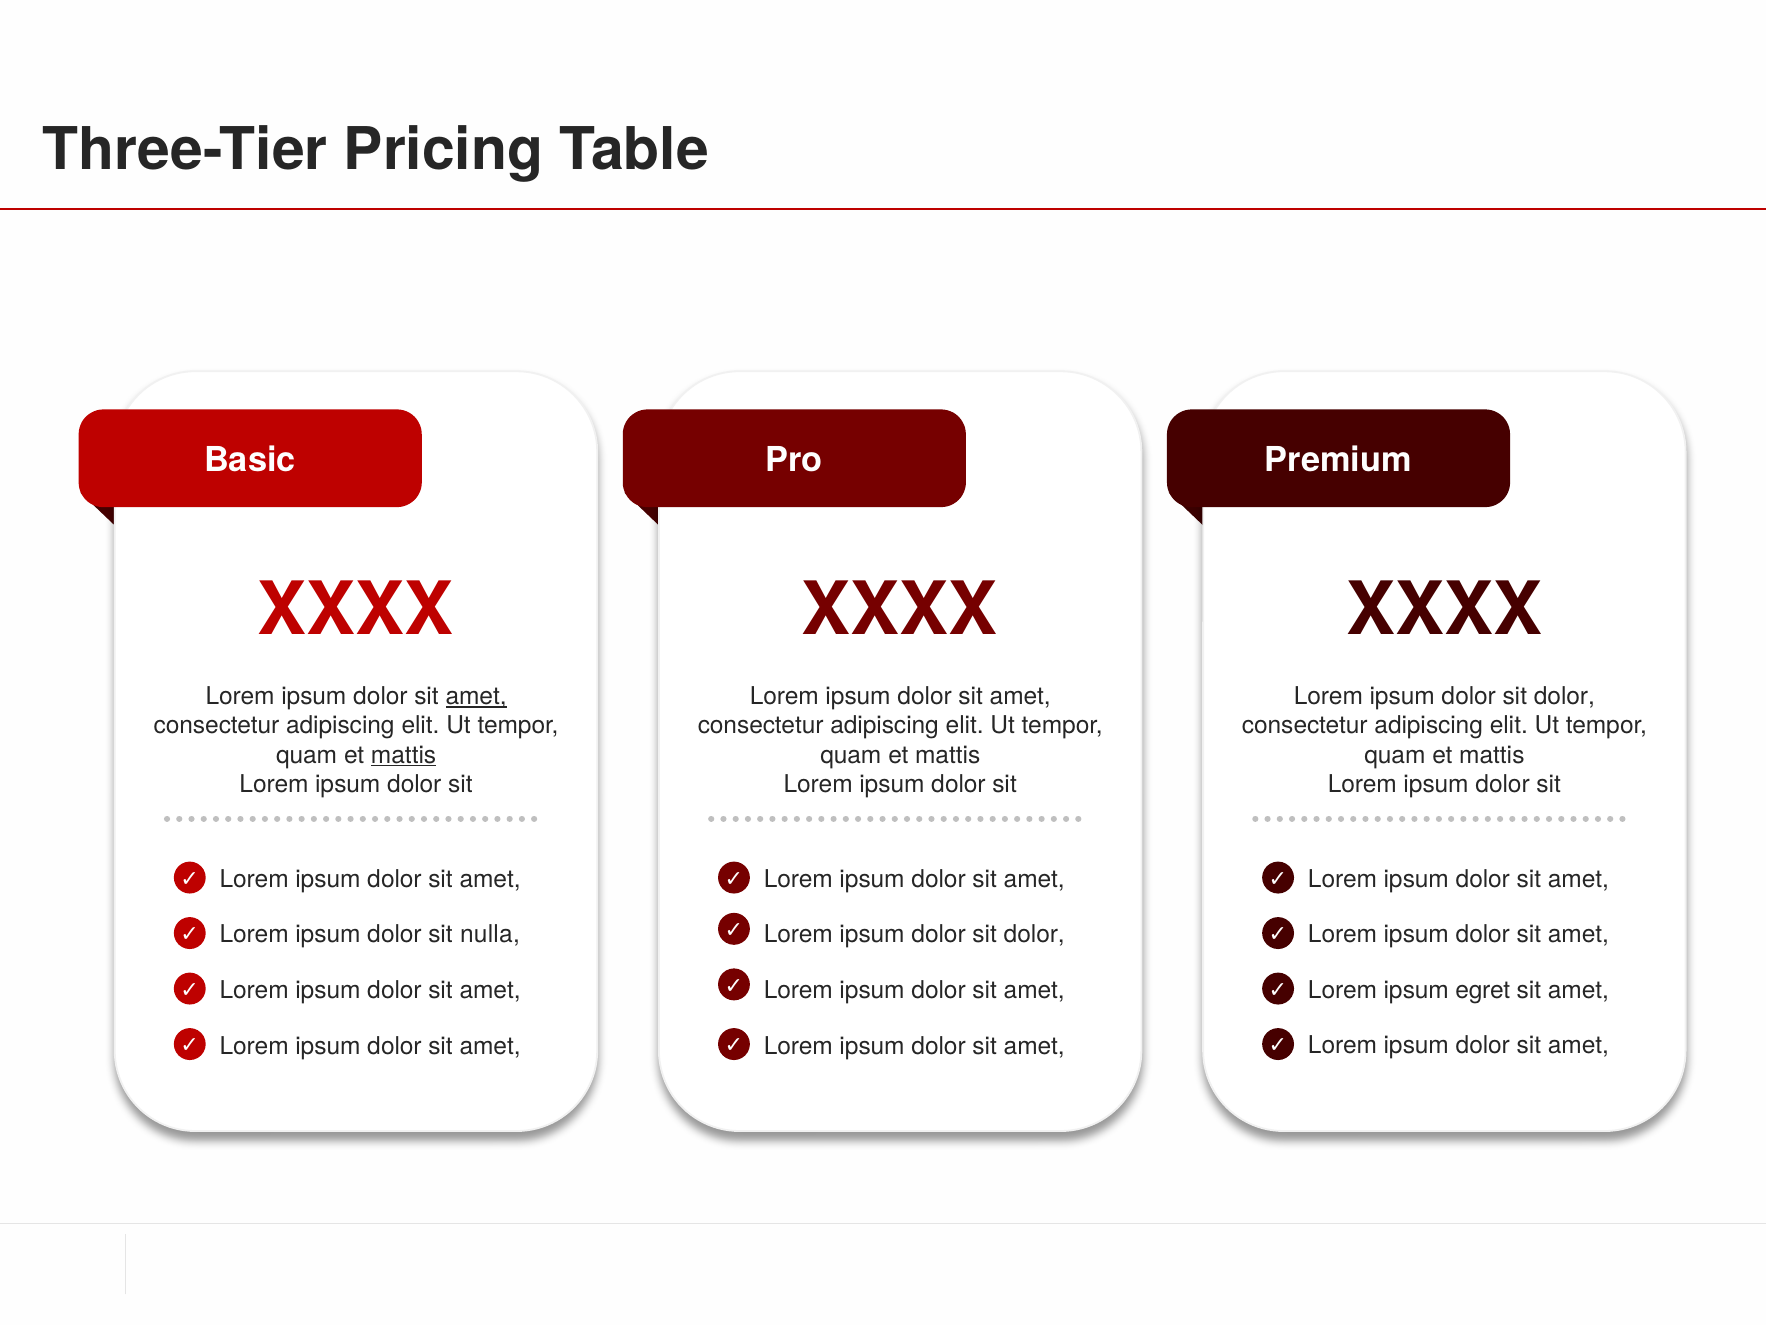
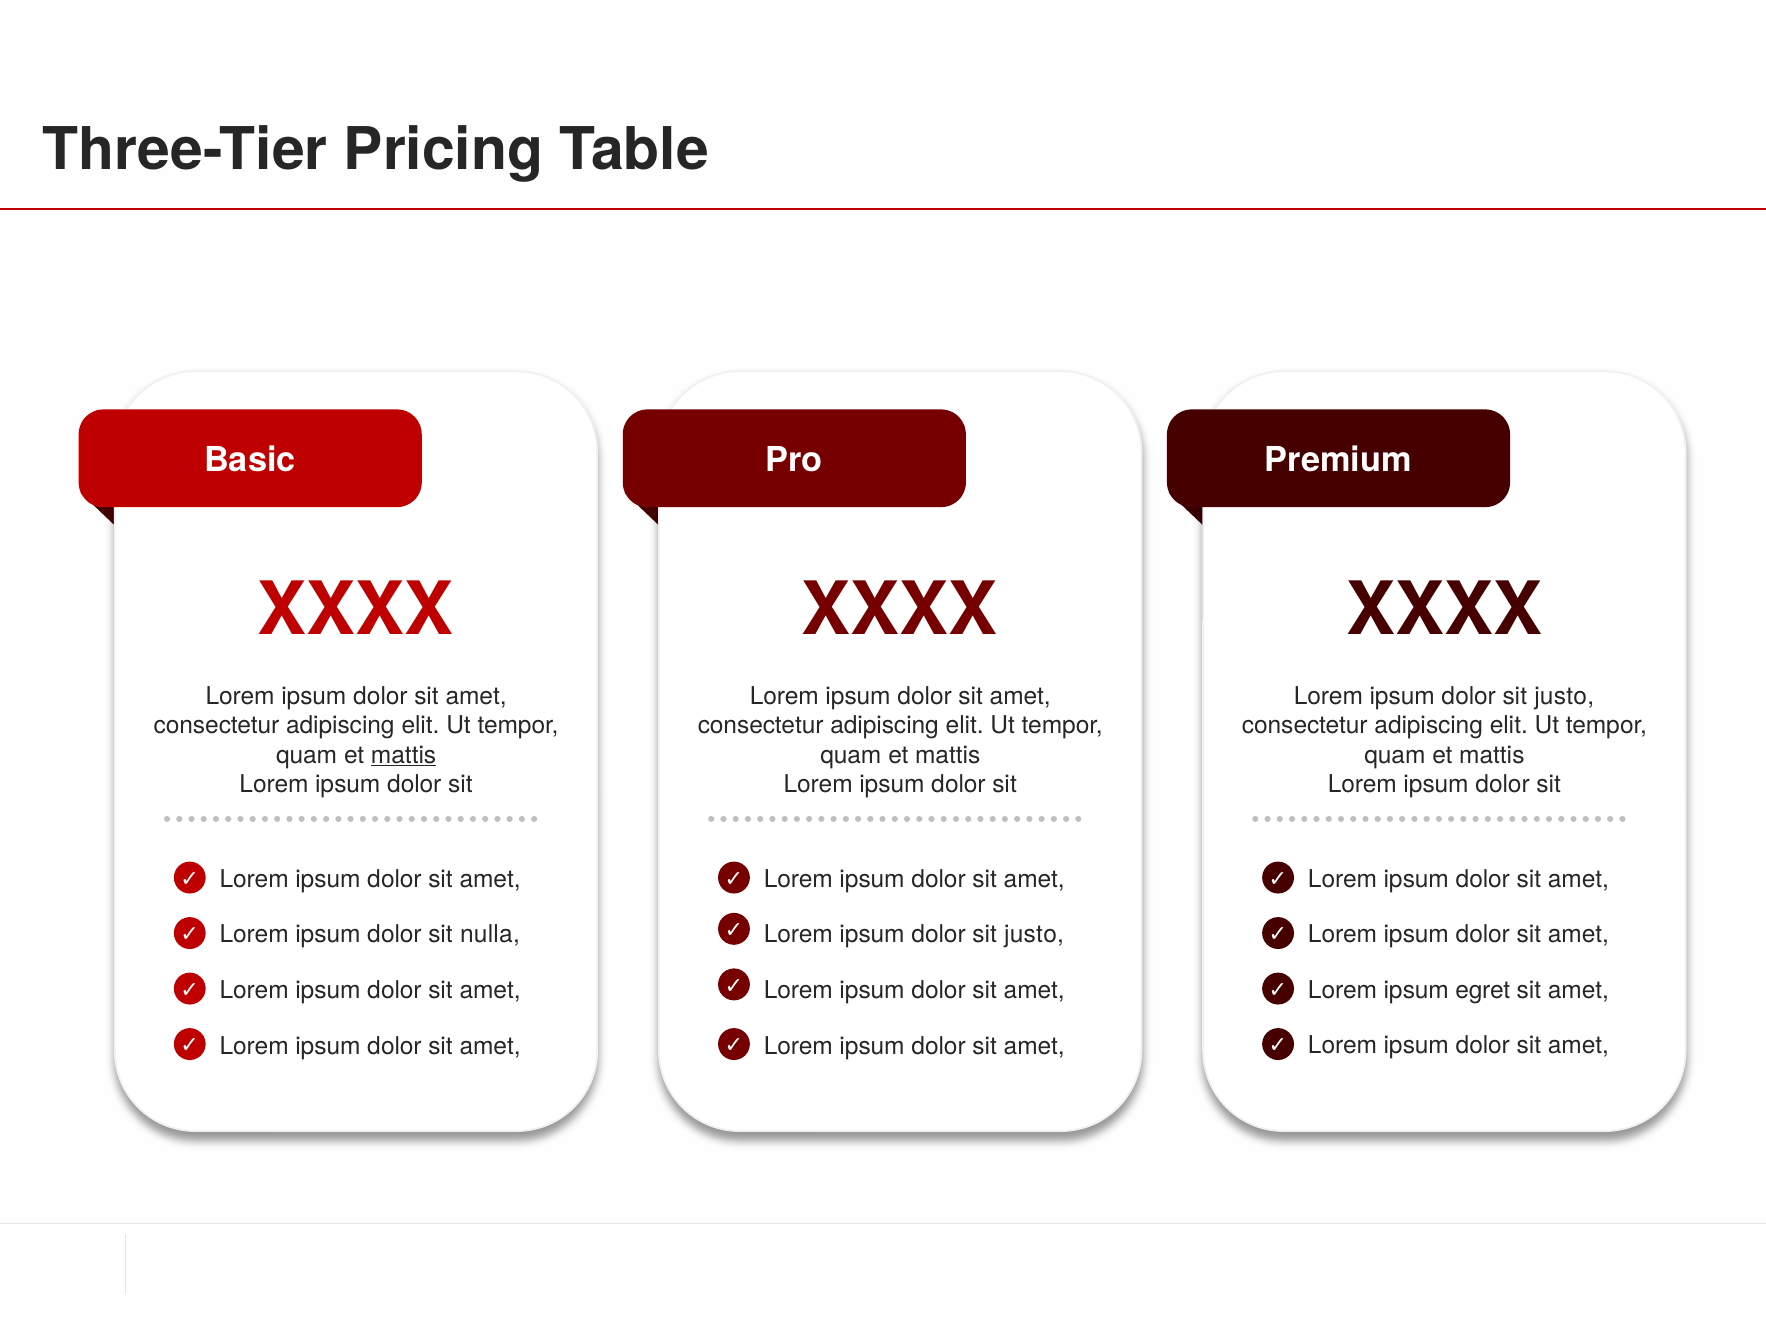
amet underline: present -> none (476, 696)
dolor: dolor -> justo (1564, 696)
dolor: dolor -> justo (1034, 934)
